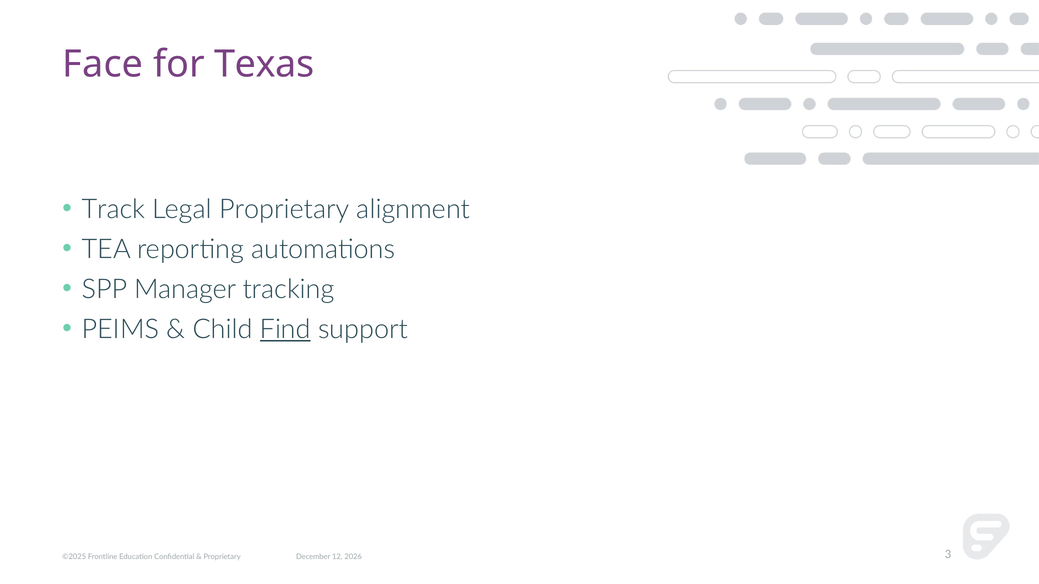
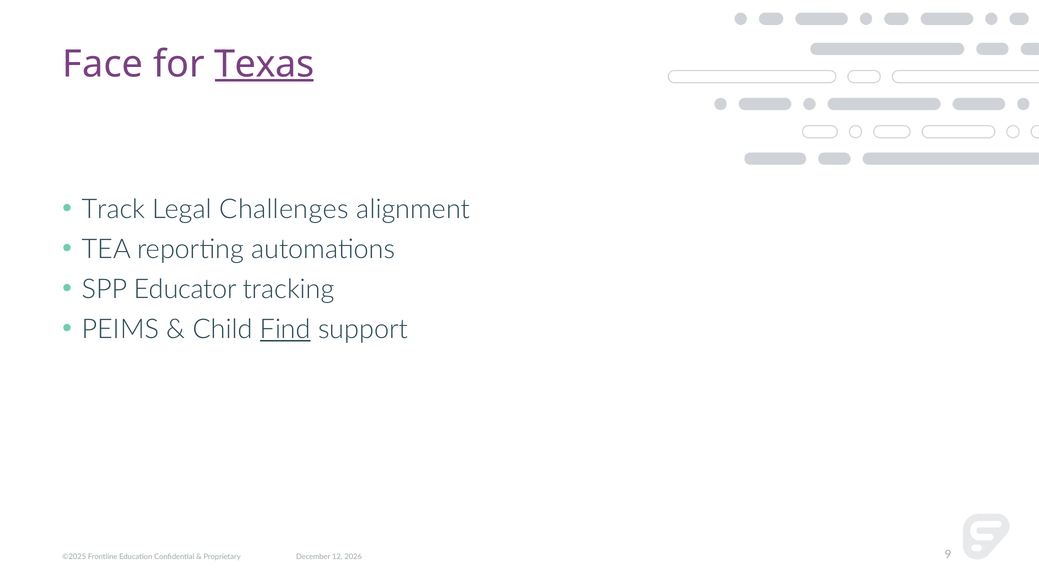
Texas underline: none -> present (264, 64)
Legal Proprietary: Proprietary -> Challenges (284, 209)
Manager: Manager -> Educator (185, 289)
3: 3 -> 9 (948, 555)
